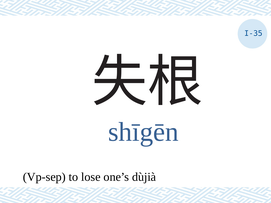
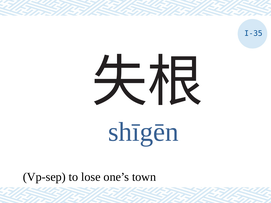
dùjià: dùjià -> town (144, 177)
